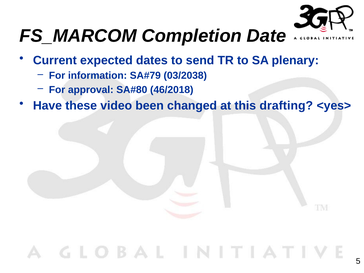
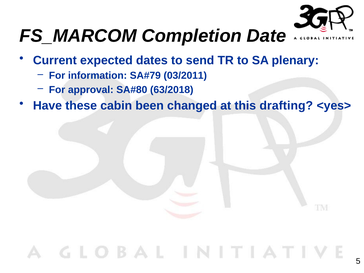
03/2038: 03/2038 -> 03/2011 (185, 76)
46/2018: 46/2018 -> 63/2018 (172, 90)
video: video -> cabin (116, 106)
